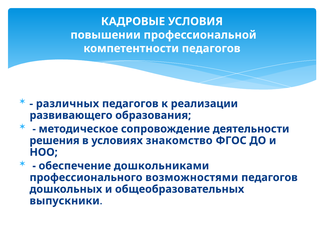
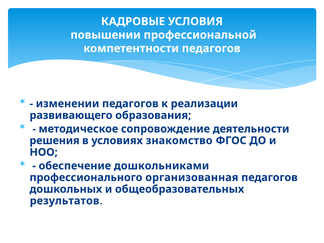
различных: различных -> изменении (68, 104)
возможностями: возможностями -> организованная (192, 177)
выпускники: выпускники -> результатов (65, 201)
